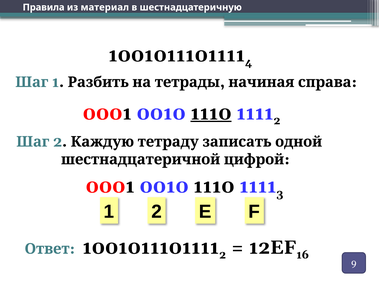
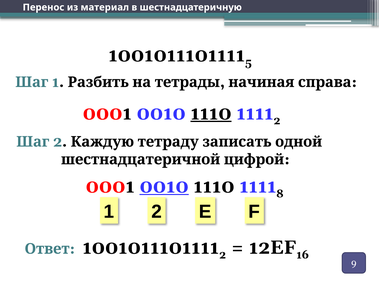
Правила: Правила -> Перенос (44, 7)
4: 4 -> 5 (248, 63)
0010 underline: none -> present (164, 186)
3: 3 -> 8 (280, 194)
